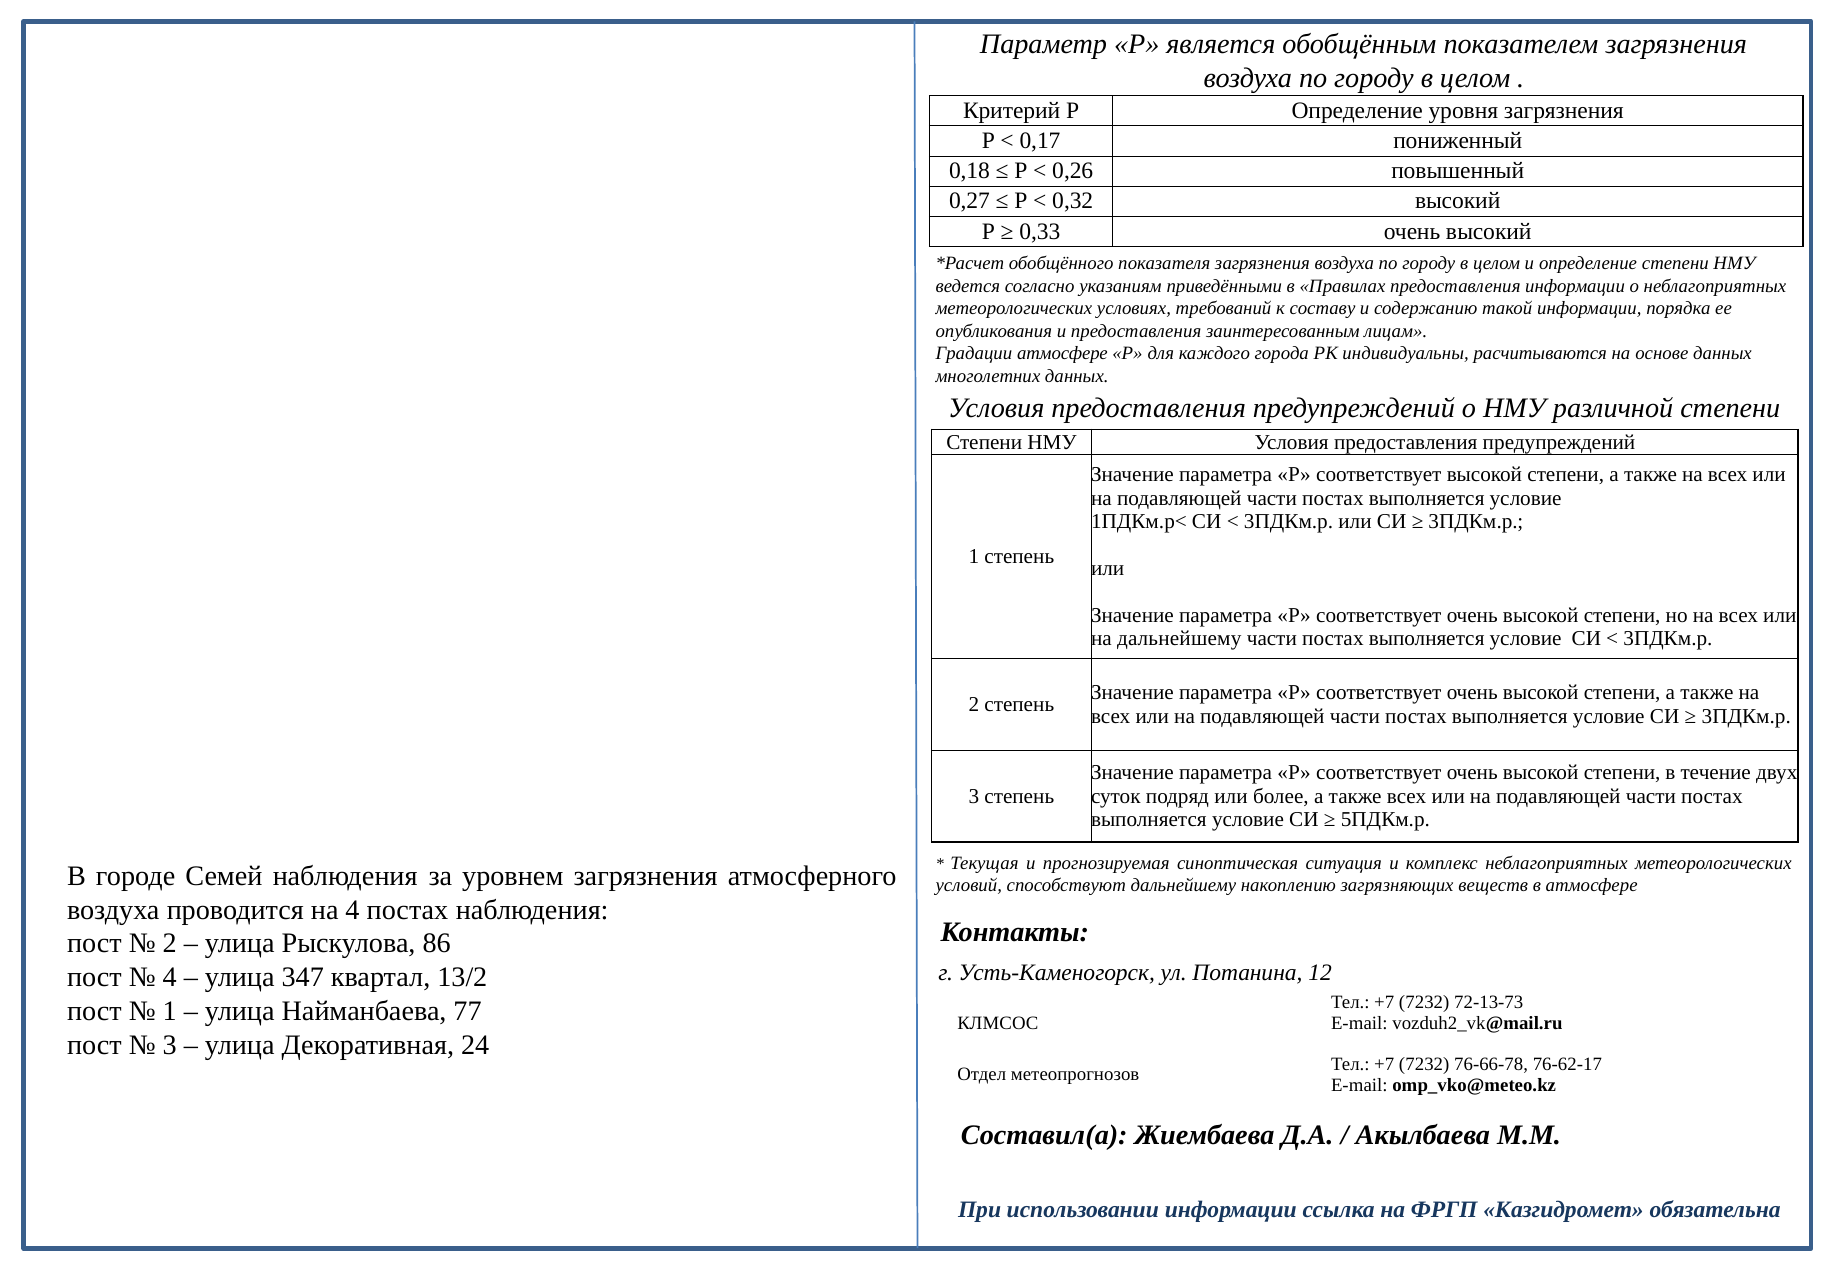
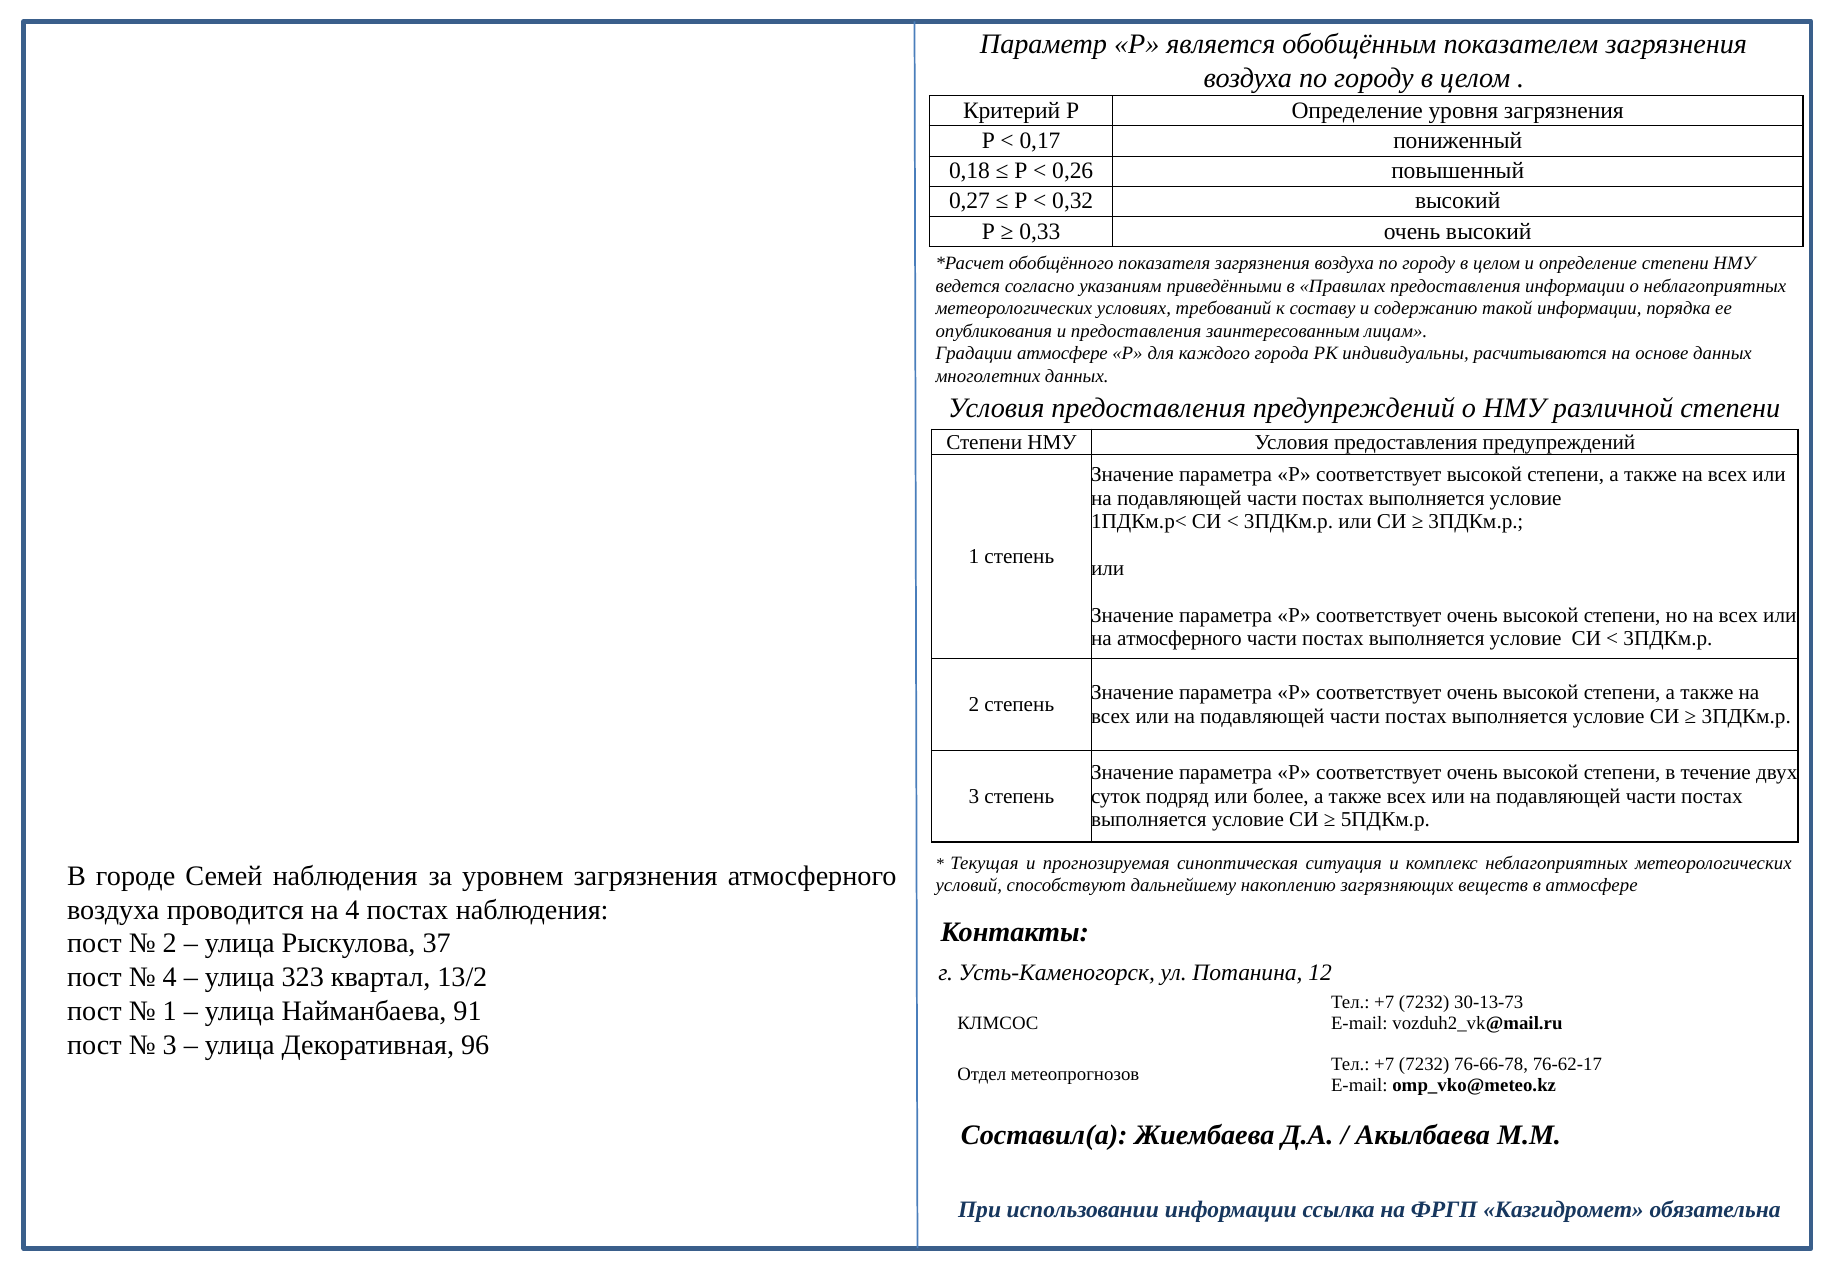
на дальнейшему: дальнейшему -> атмосферного (1179, 639)
86: 86 -> 37 (437, 944)
347: 347 -> 323 (303, 978)
72-13-73: 72-13-73 -> 30-13-73 (1489, 1002)
77: 77 -> 91 (468, 1012)
24: 24 -> 96 (475, 1045)
